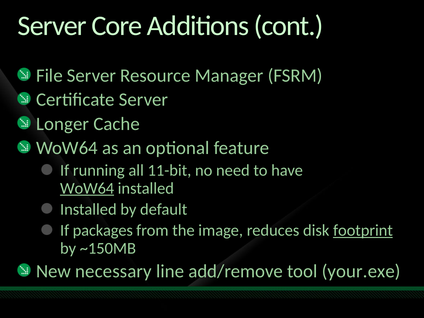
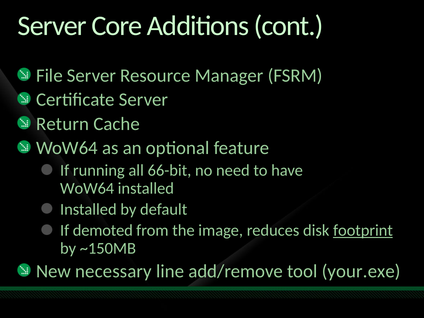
Longer: Longer -> Return (63, 124)
11-bit: 11-bit -> 66-bit (169, 170)
WoW64 underline: present -> none (87, 188)
packages: packages -> demoted (103, 230)
